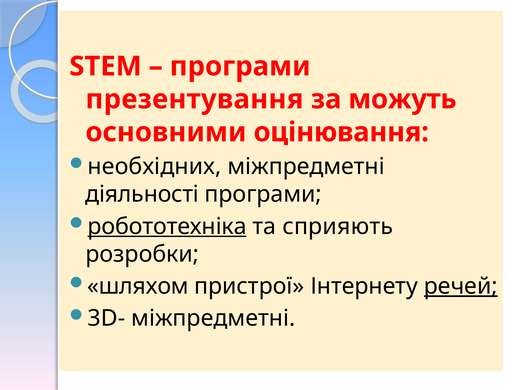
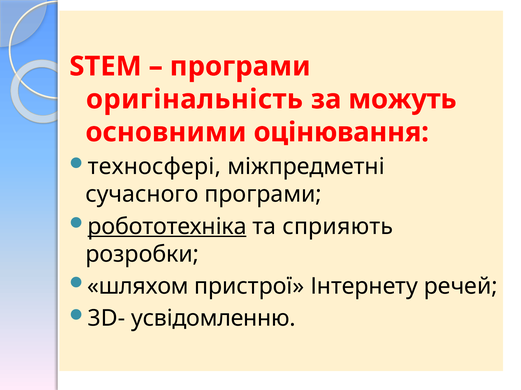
презентування: презентування -> оригінальність (194, 99)
необхідних: необхідних -> техносфері (154, 167)
діяльності: діяльності -> сучасного (142, 195)
речей underline: present -> none (461, 287)
3D- міжпредметні: міжпредметні -> усвідомленню (213, 319)
